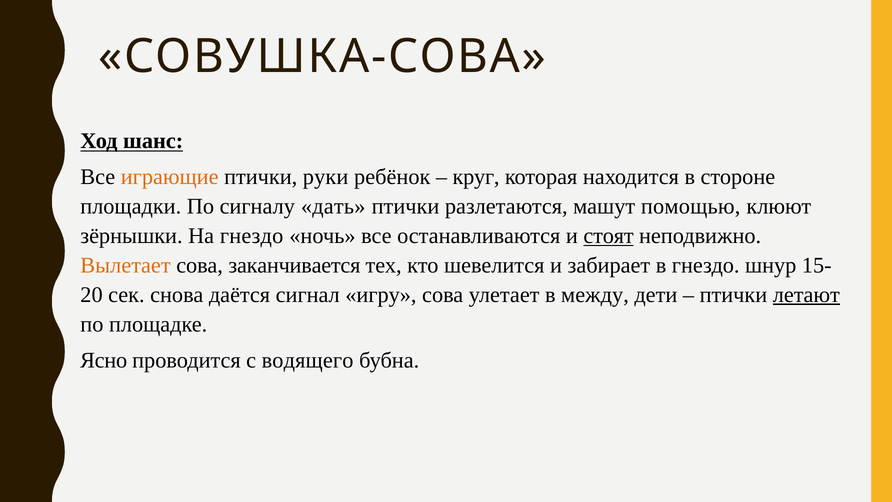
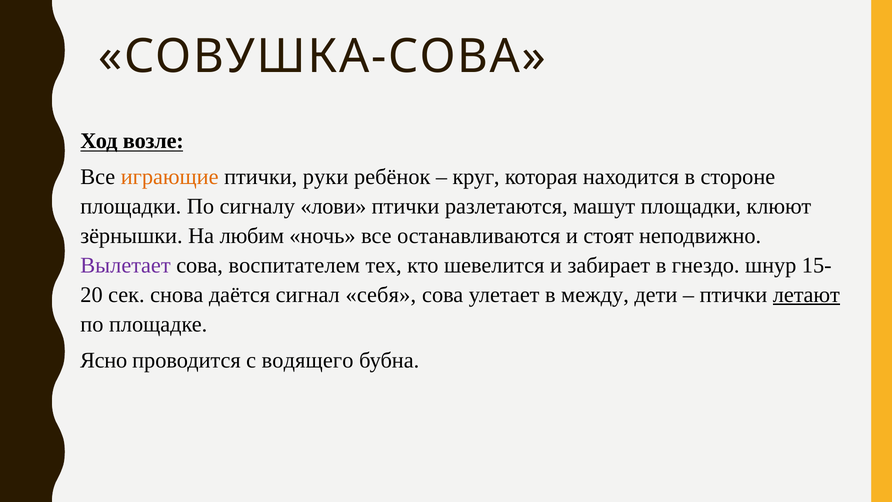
шанс: шанс -> возле (153, 141)
дать: дать -> лови (333, 206)
машут помощью: помощью -> площадки (691, 206)
На гнездо: гнездо -> любим (252, 236)
стоят underline: present -> none (609, 236)
Вылетает colour: orange -> purple (126, 265)
заканчивается: заканчивается -> воспитателем (294, 265)
игру: игру -> себя (381, 295)
